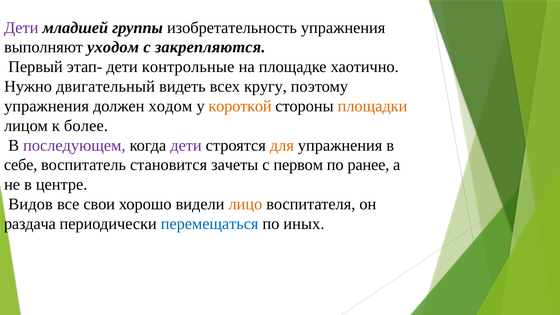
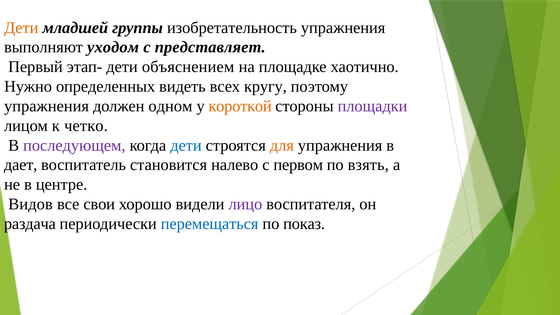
Дети colour: purple -> orange (21, 28)
закрепляются: закрепляются -> представляет (210, 47)
контрольные: контрольные -> объяснением (188, 67)
двигательный: двигательный -> определенных (106, 86)
ходом: ходом -> одном (170, 106)
площадки colour: orange -> purple (372, 106)
более: более -> четко (86, 126)
дети colour: purple -> blue (186, 145)
себе: себе -> дает (21, 165)
зачеты: зачеты -> налево (235, 165)
ранее: ранее -> взять (368, 165)
лицо colour: orange -> purple (245, 204)
иных: иных -> показ (304, 224)
